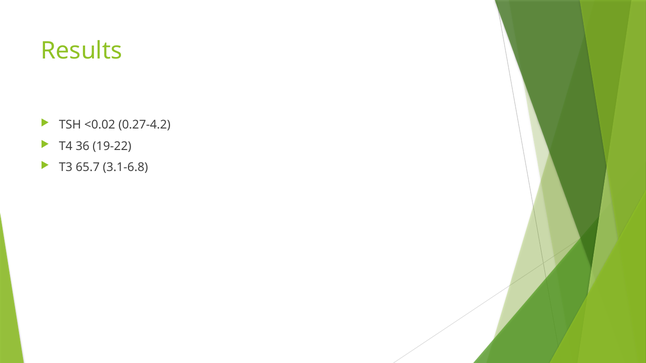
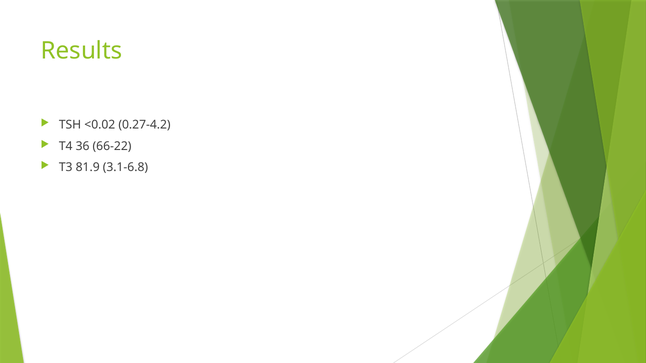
19-22: 19-22 -> 66-22 (112, 146)
65.7: 65.7 -> 81.9 (88, 168)
